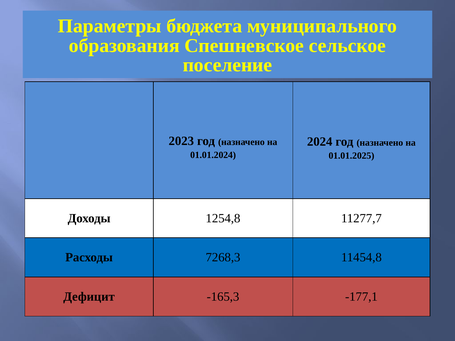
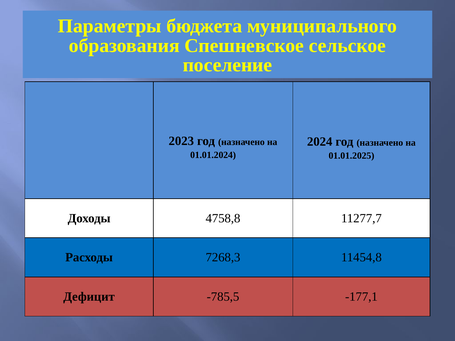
1254,8: 1254,8 -> 4758,8 (223, 218)
-165,3: -165,3 -> -785,5 (223, 297)
